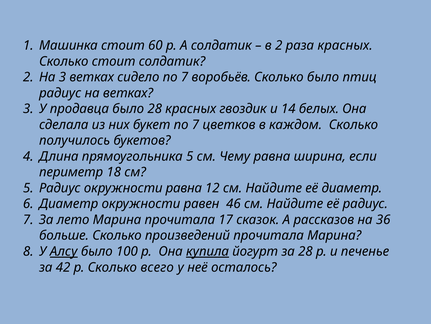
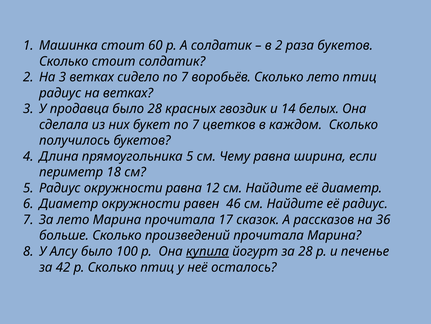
раза красных: красных -> букетов (345, 46)
Сколько было: было -> лето (323, 77)
Алсу underline: present -> none (64, 251)
Сколько всего: всего -> птиц (157, 267)
